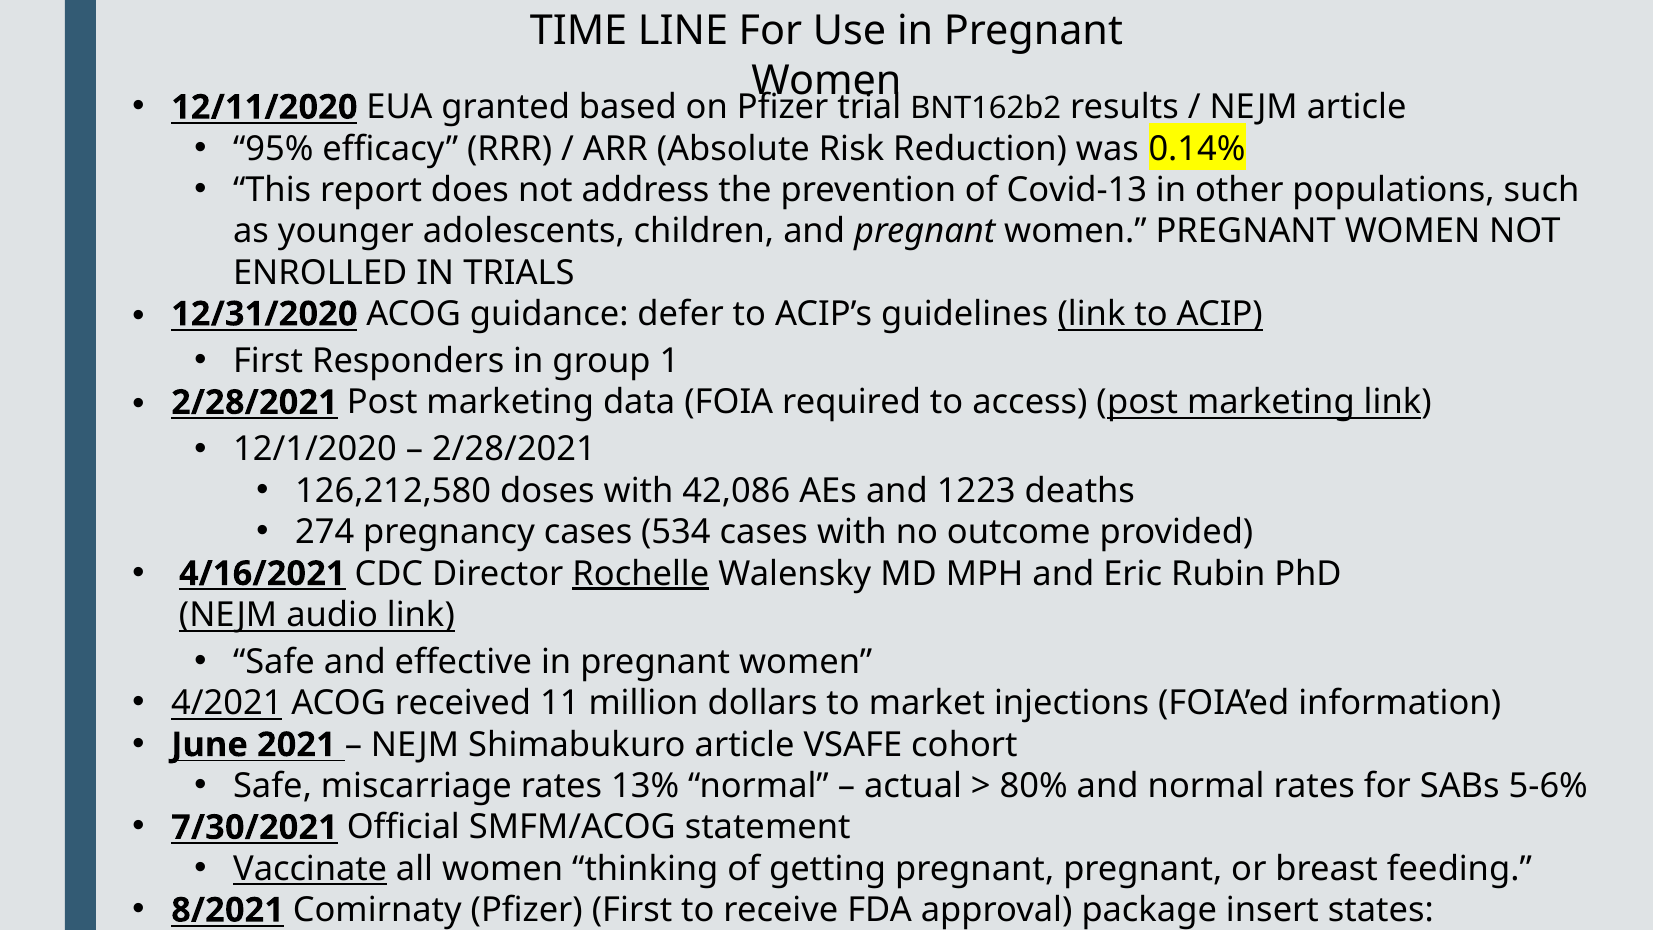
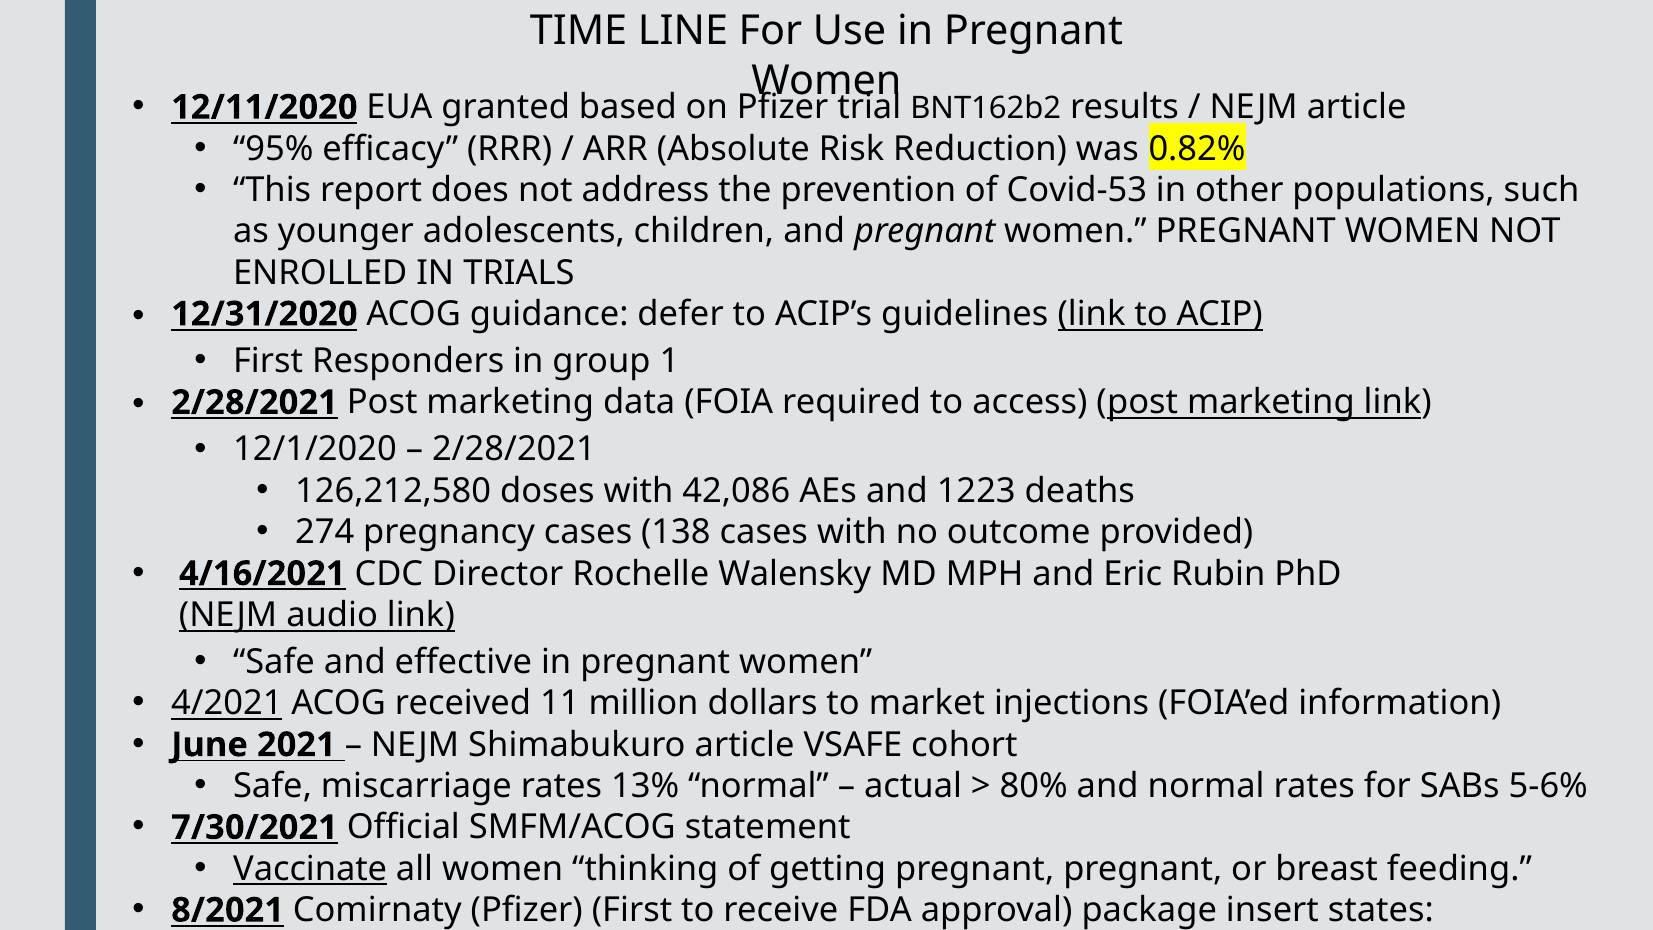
0.14%: 0.14% -> 0.82% (1197, 149)
Covid-13: Covid-13 -> Covid-53 (1077, 190)
534: 534 -> 138 (676, 532)
Rochelle underline: present -> none (641, 574)
